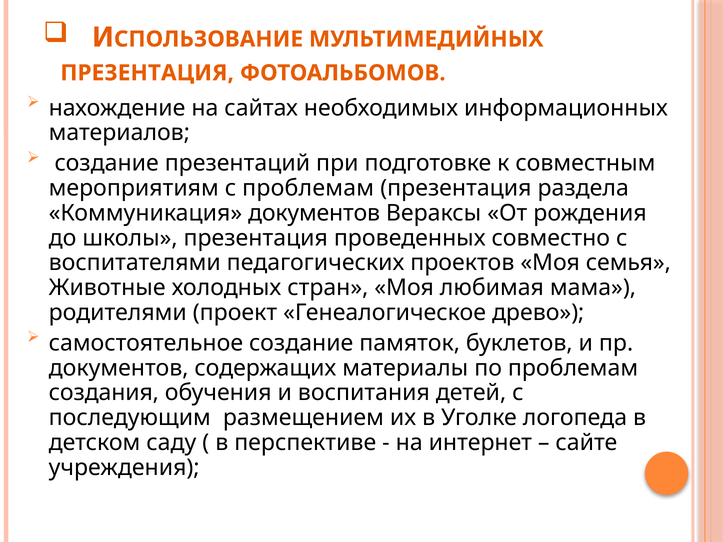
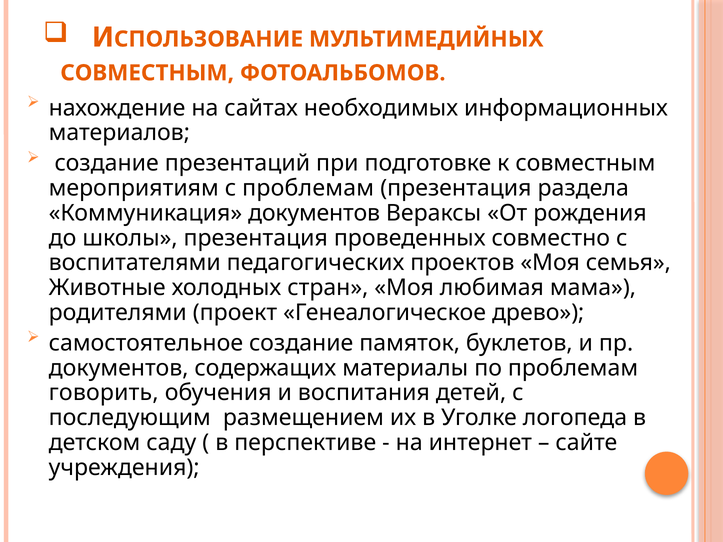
ПРЕЗЕНТАЦИЯ: ПРЕЗЕНТАЦИЯ -> СОВМЕСТНЫМ (147, 73)
создания: создания -> говорить (104, 393)
